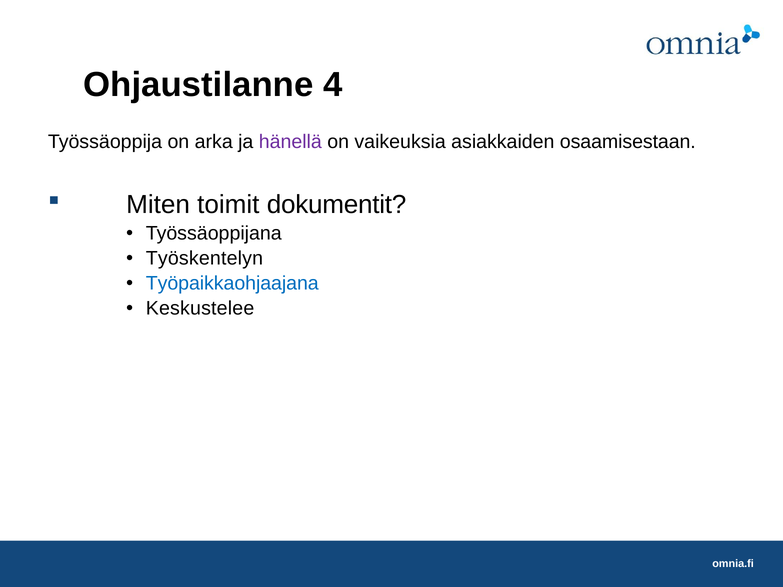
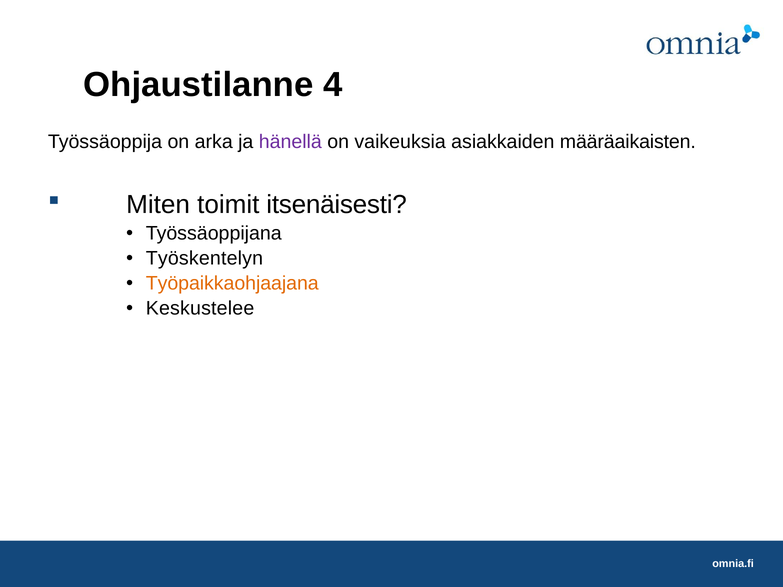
osaamisestaan: osaamisestaan -> määräaikaisten (628, 142)
dokumentit: dokumentit -> itsenäisesti (337, 205)
Työpaikkaohjaajana colour: blue -> orange (232, 284)
